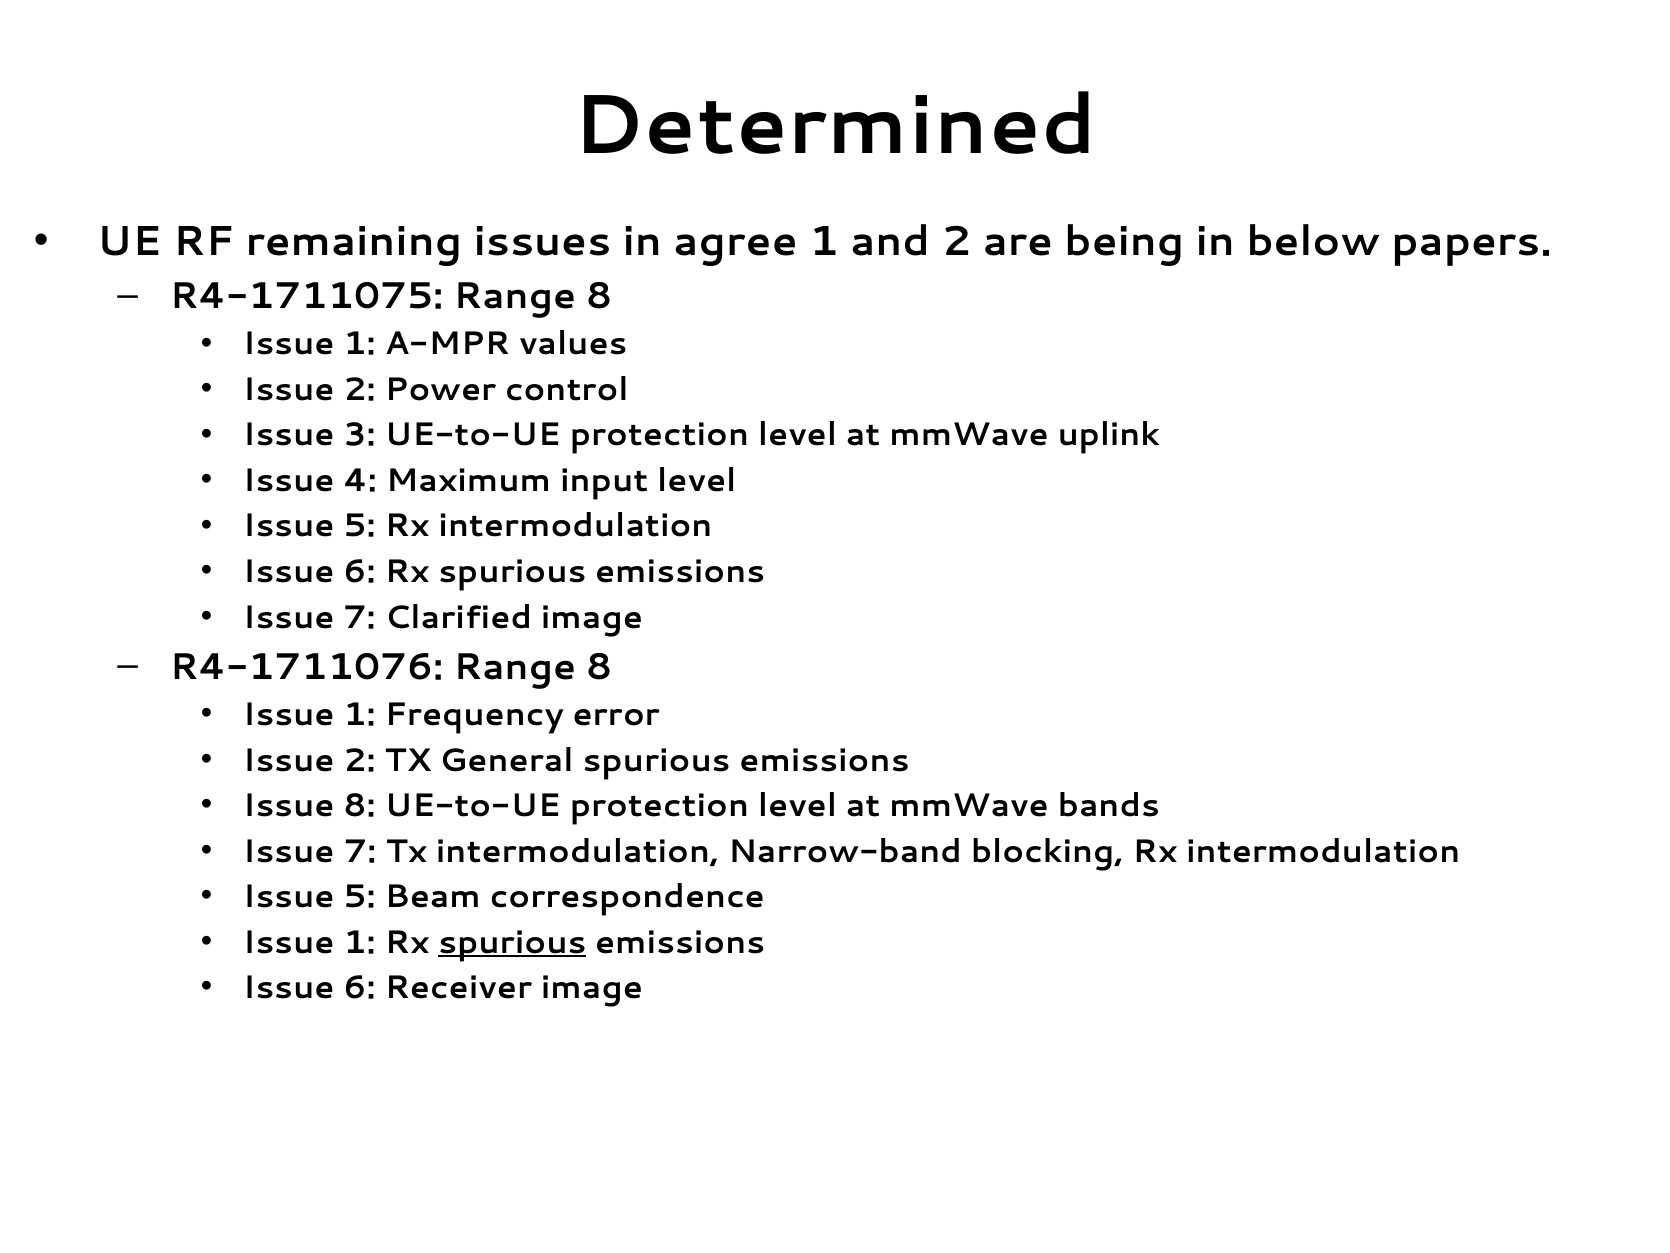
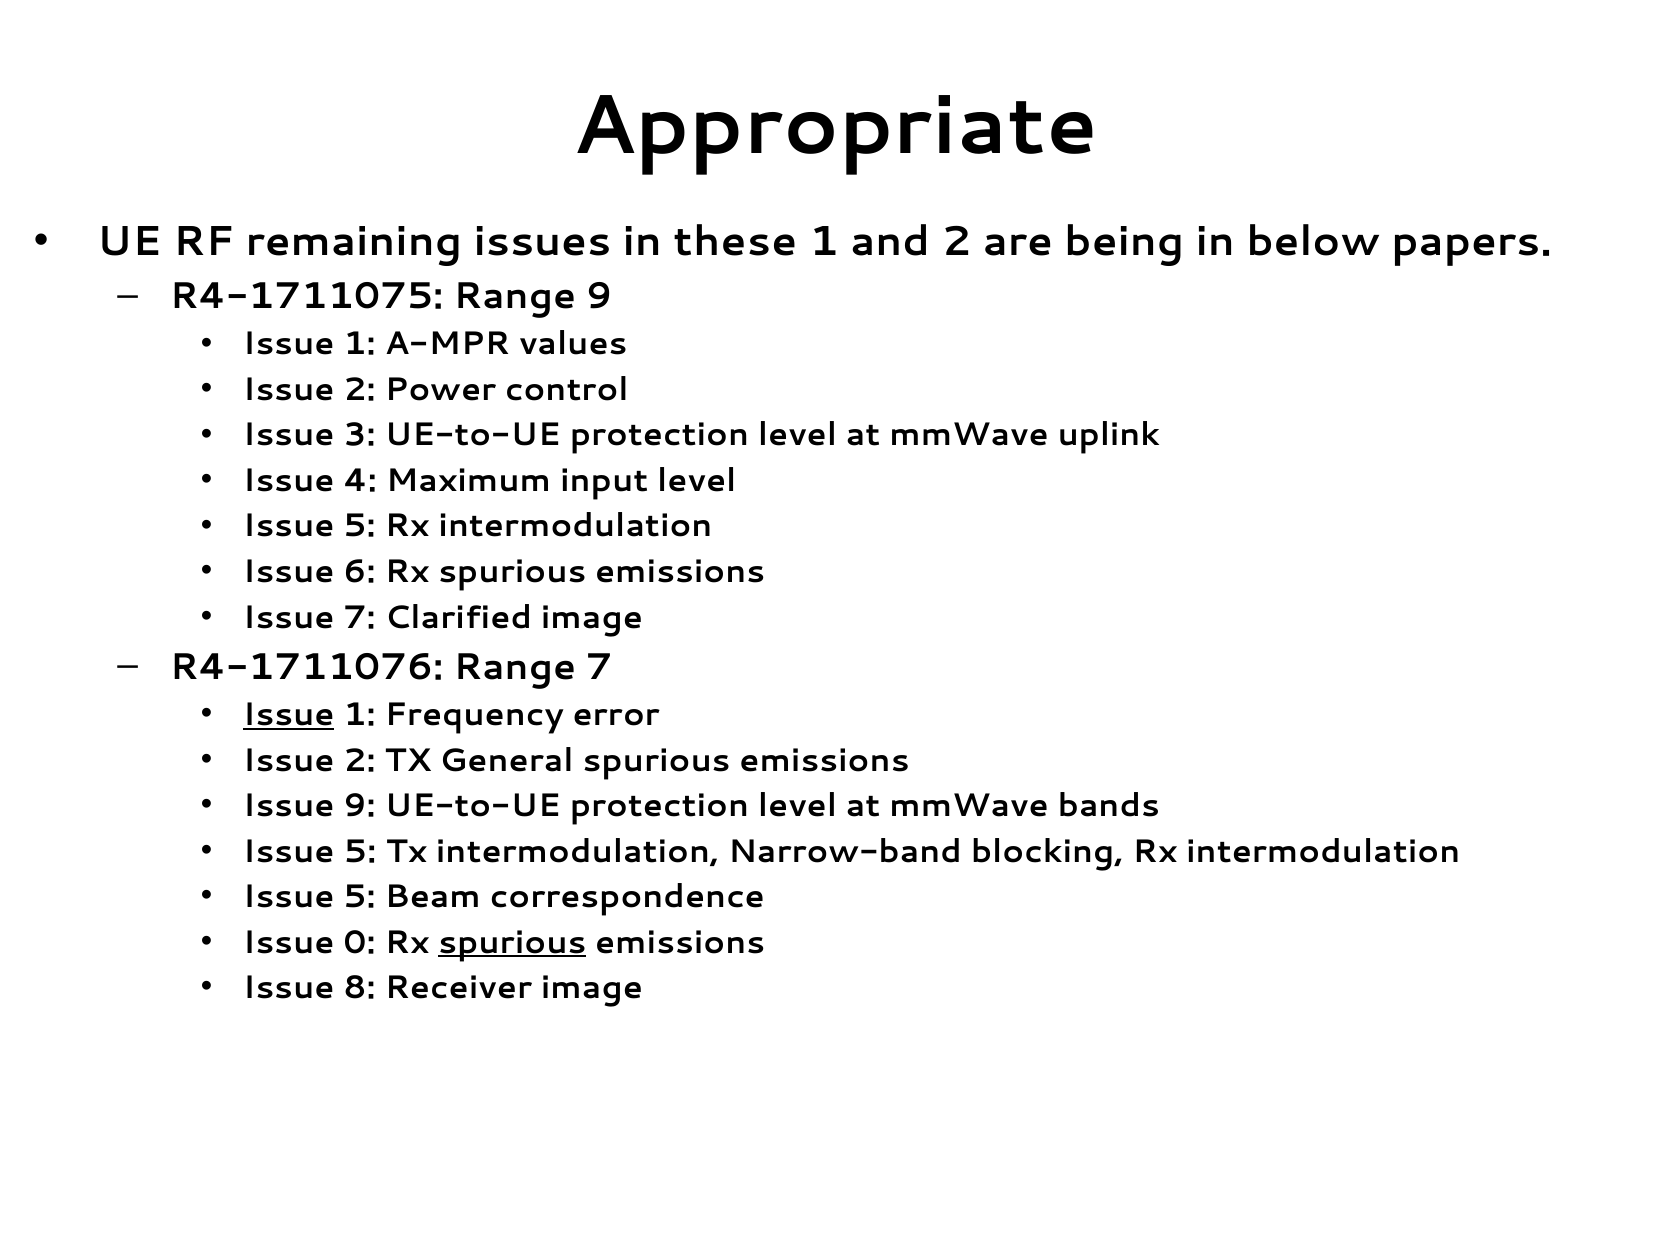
Determined: Determined -> Appropriate (835, 126)
agree: agree -> these (735, 242)
R4-1711075 Range 8: 8 -> 9 (599, 296)
R4-1711076 Range 8: 8 -> 7 (599, 667)
Issue underline: none -> present (289, 714)
Issue 8: 8 -> 9 (360, 805)
7: 7 -> 5 (360, 851)
1: 1 -> 0 (360, 942)
6: 6 -> 8 (360, 987)
